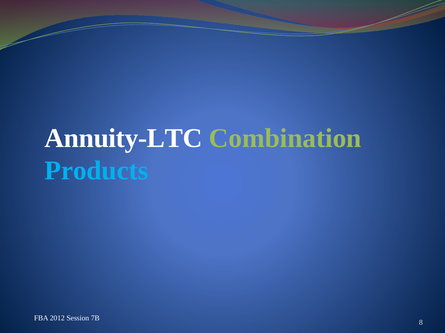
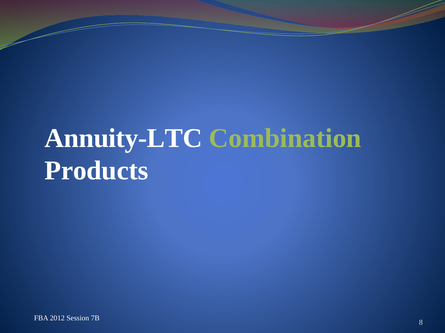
Products colour: light blue -> white (96, 171)
